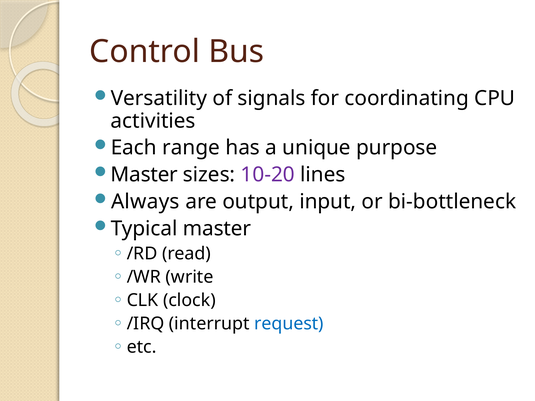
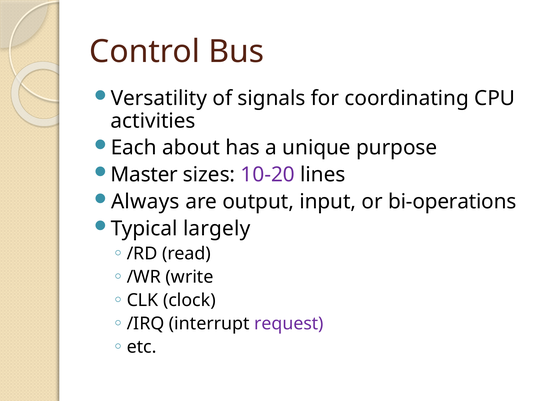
range: range -> about (191, 148)
bi-bottleneck: bi-bottleneck -> bi-operations (452, 202)
Typical master: master -> largely (217, 229)
request colour: blue -> purple (289, 324)
